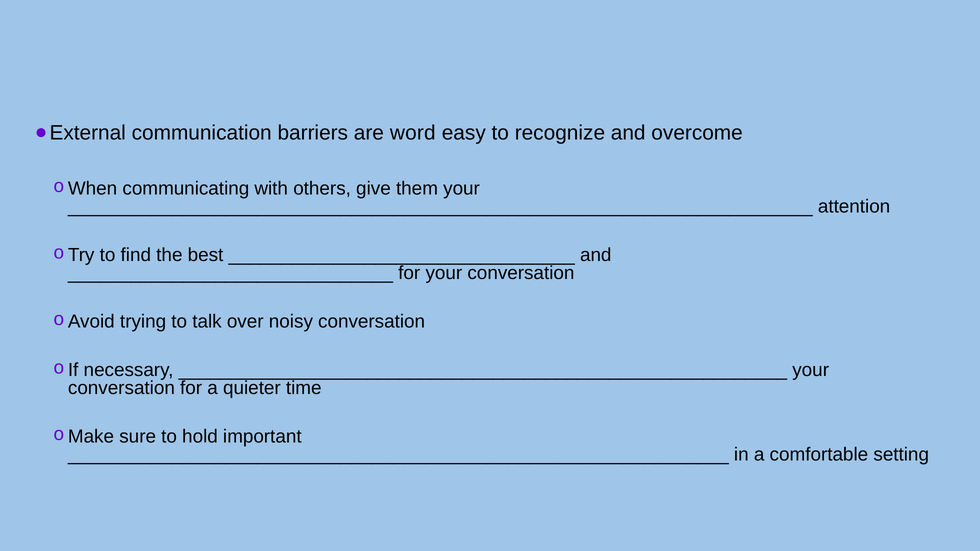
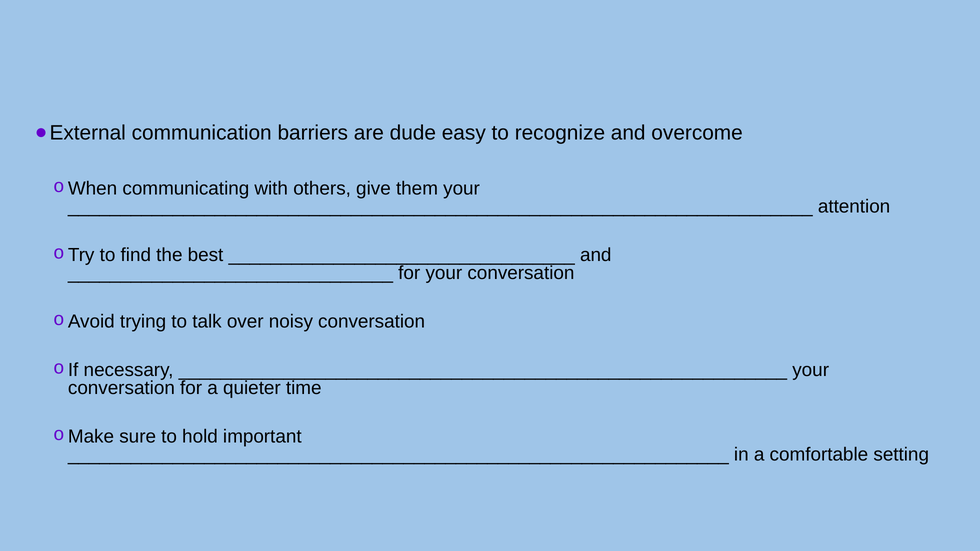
word: word -> dude (413, 133)
